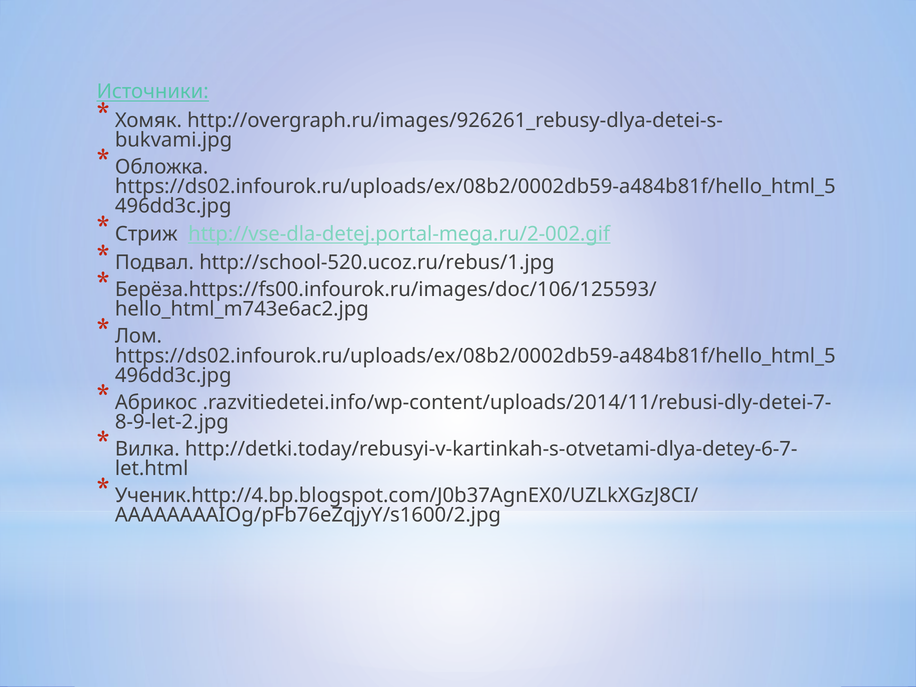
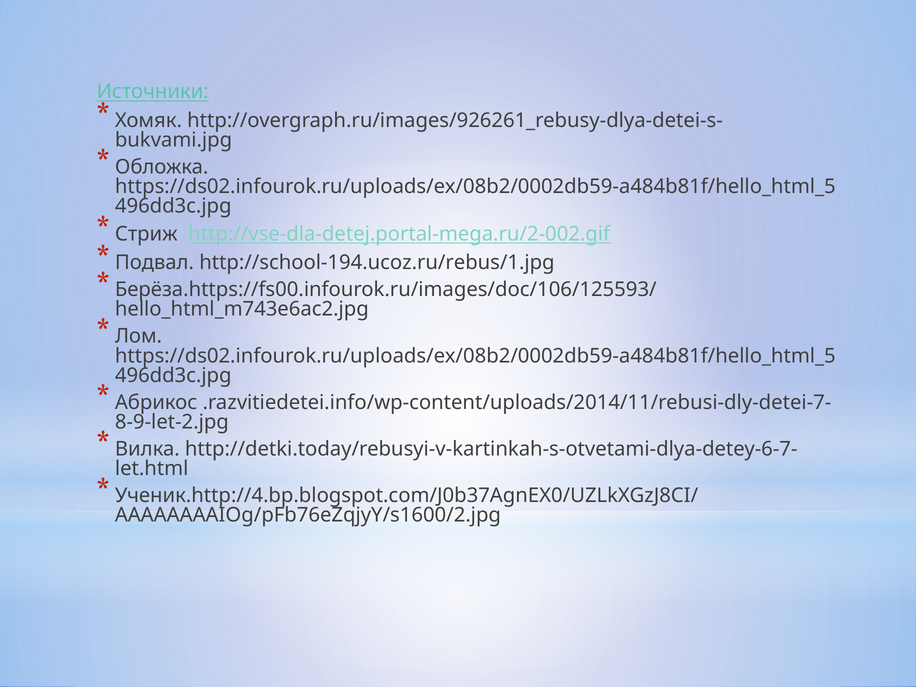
http://school-520.ucoz.ru/rebus/1.jpg: http://school-520.ucoz.ru/rebus/1.jpg -> http://school-194.ucoz.ru/rebus/1.jpg (377, 263)
